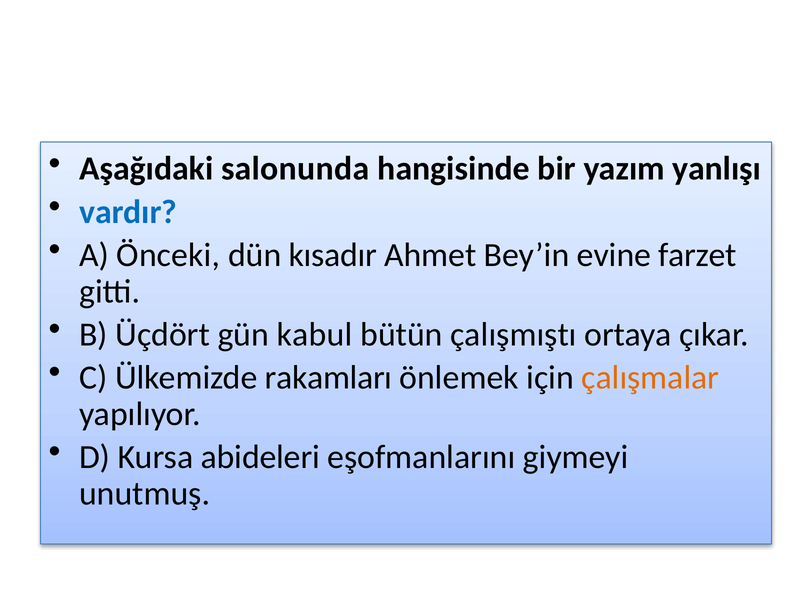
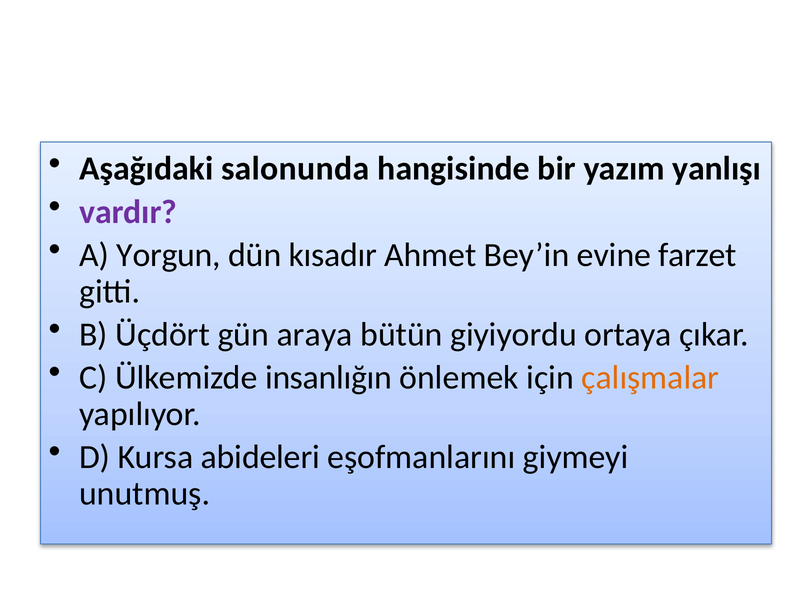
vardır colour: blue -> purple (128, 212)
Önceki: Önceki -> Yorgun (169, 255)
kabul: kabul -> araya (315, 334)
çalışmıştı: çalışmıştı -> giyiyordu (513, 334)
rakamları: rakamları -> insanlığın (329, 377)
